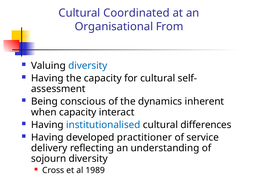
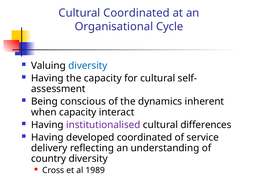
From: From -> Cycle (170, 27)
institutionalised colour: blue -> purple (103, 125)
developed practitioner: practitioner -> coordinated (145, 138)
sojourn: sojourn -> country (49, 159)
